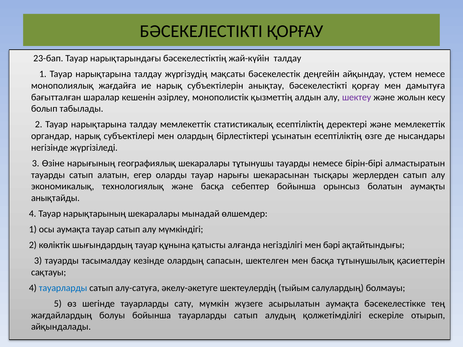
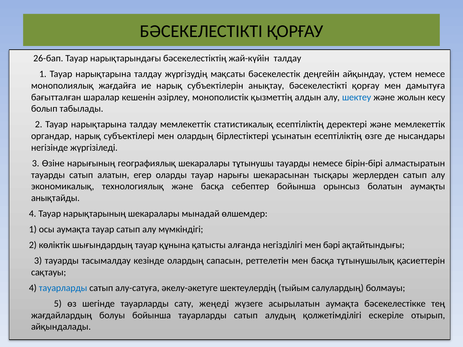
23-бап: 23-бап -> 26-бап (48, 58)
шектеу colour: purple -> blue (357, 97)
шектелген: шектелген -> реттелетін (267, 261)
мүмкін: мүмкін -> жеңеді (214, 304)
